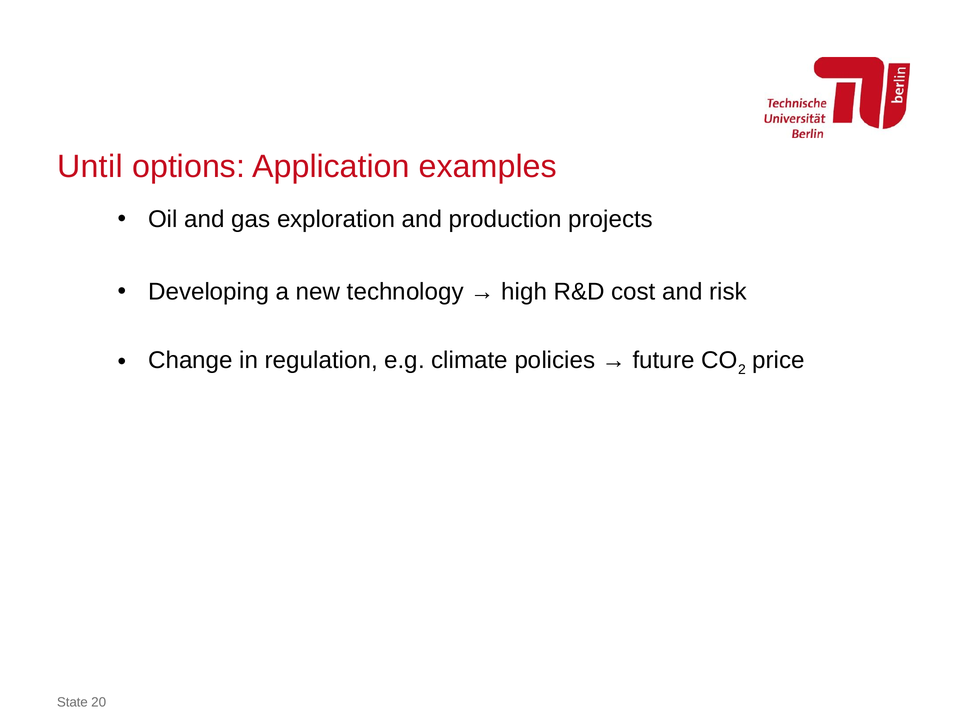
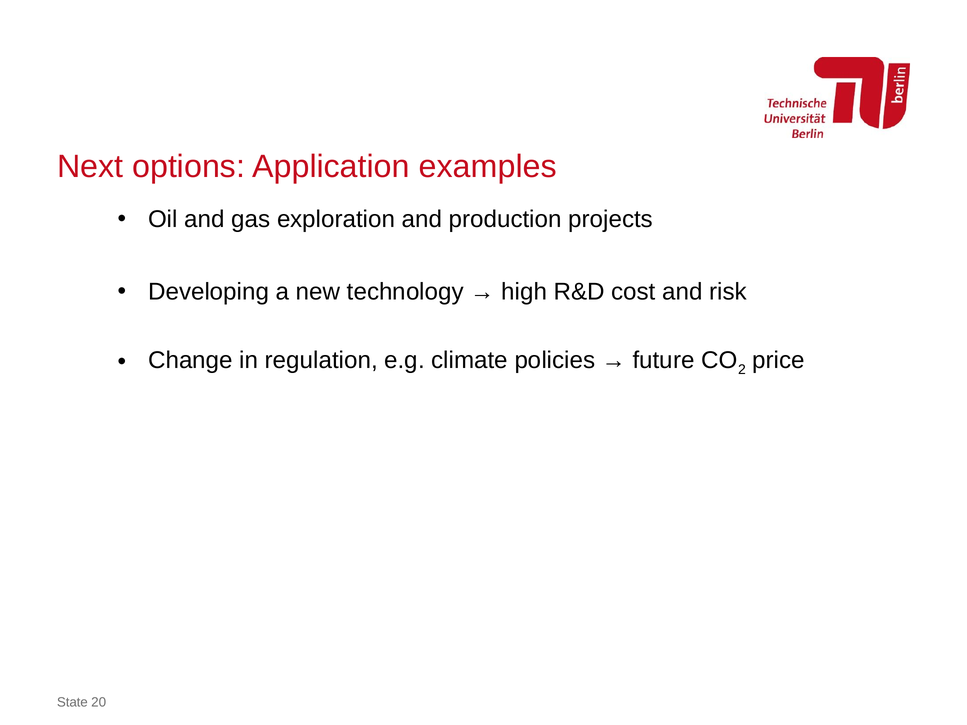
Until: Until -> Next (90, 167)
